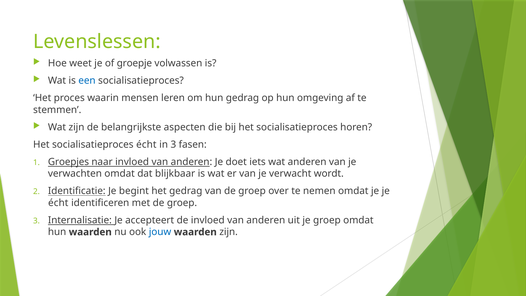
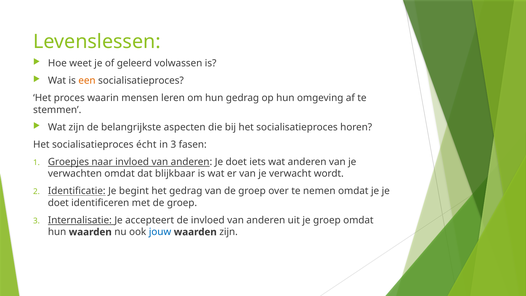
groepje: groepje -> geleerd (134, 63)
een colour: blue -> orange (87, 81)
écht: écht -> doet (58, 203)
